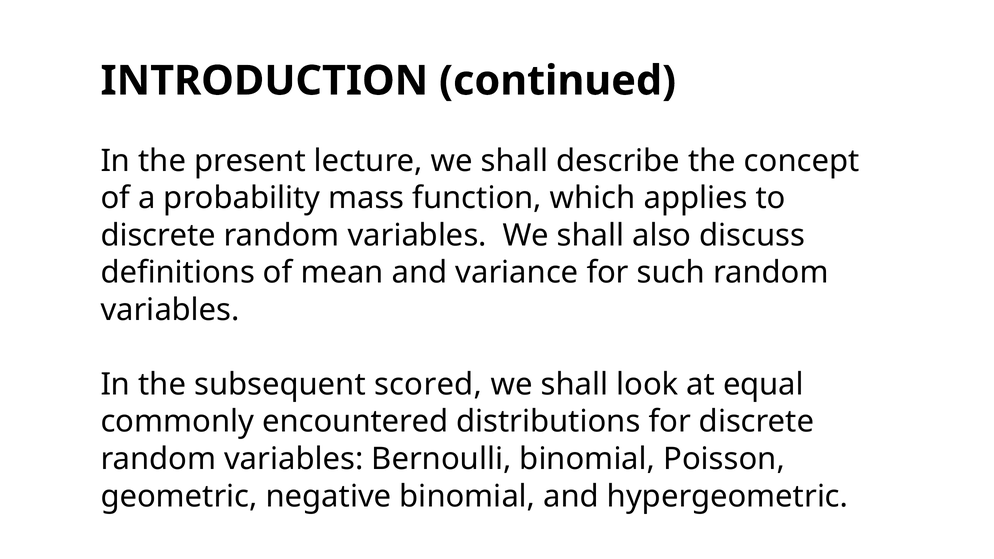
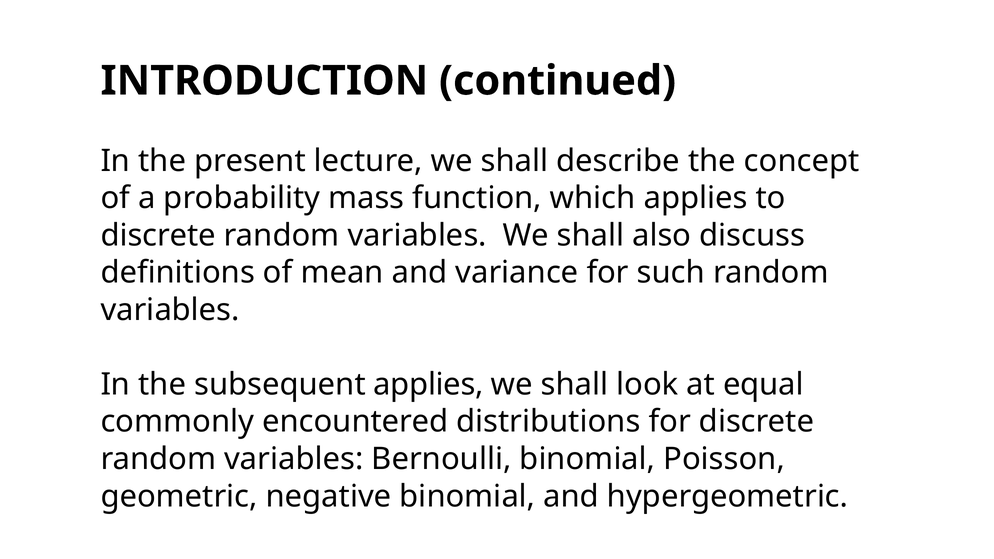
subsequent scored: scored -> applies (428, 385)
